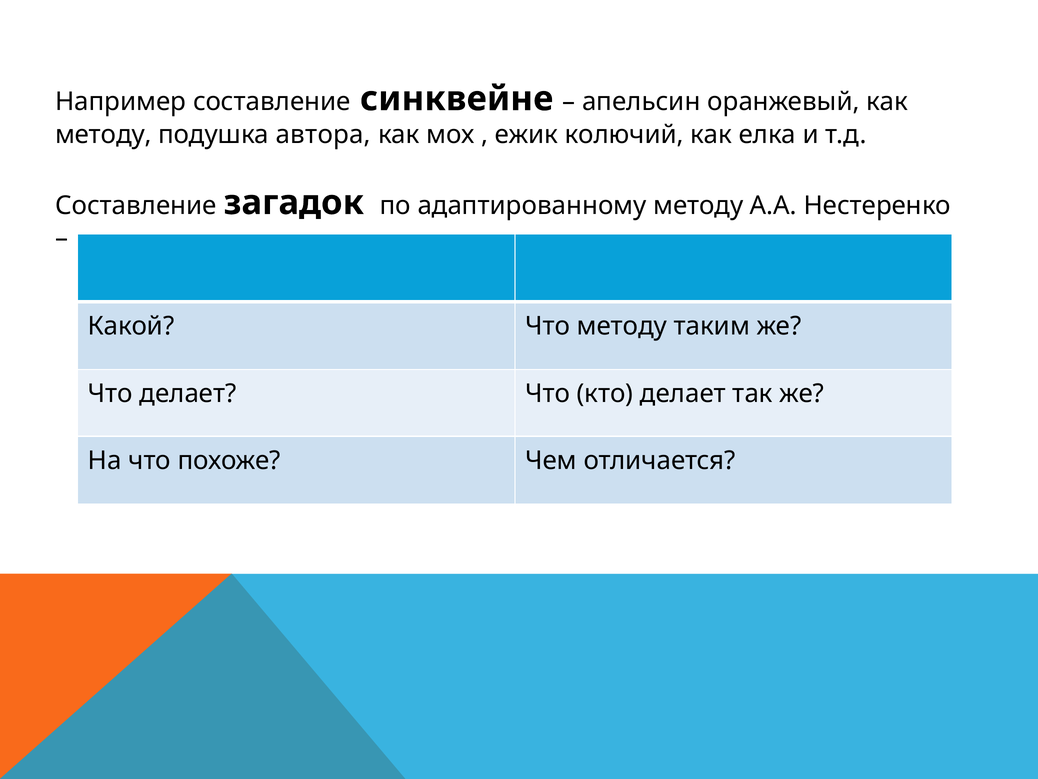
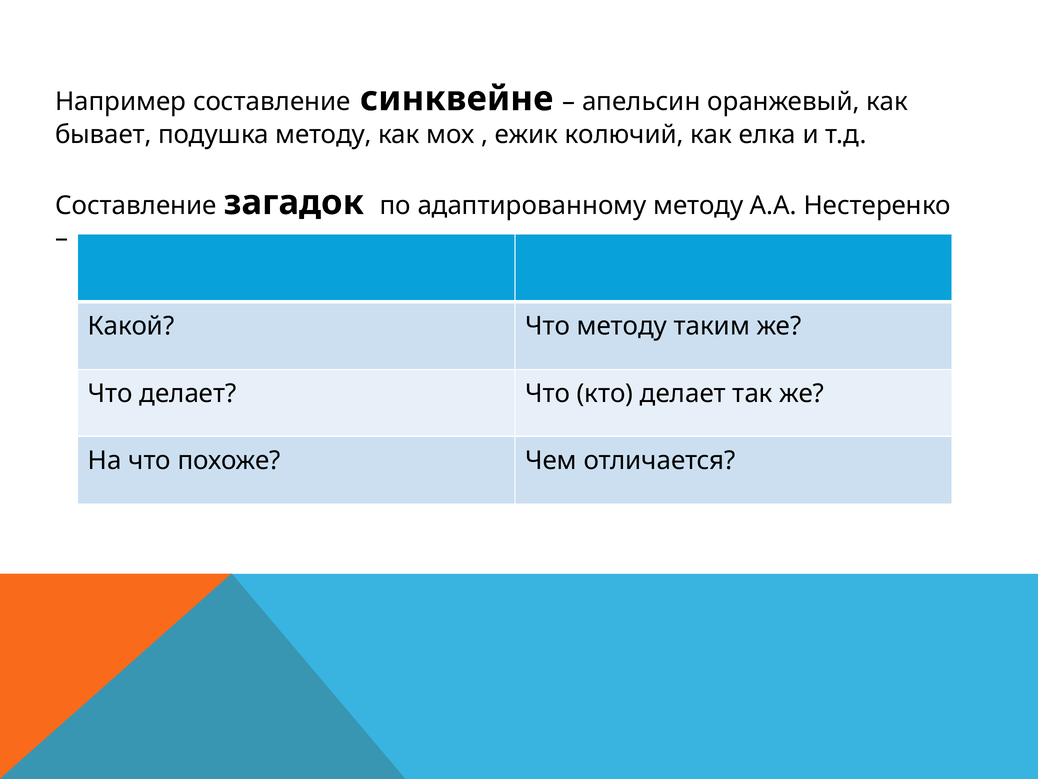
методу: методу -> бывает (103, 134)
подушка автора: автора -> методу (323, 134)
